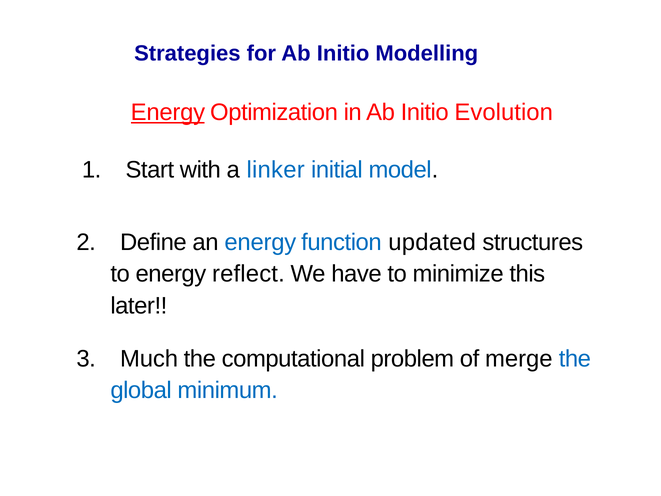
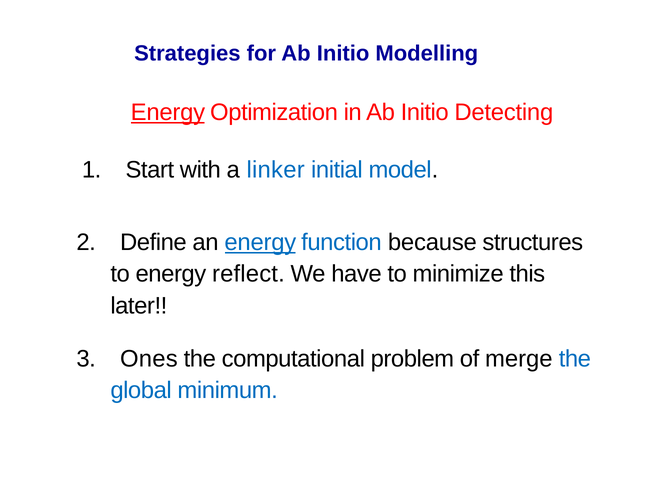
Evolution: Evolution -> Detecting (504, 112)
energy underline: none -> present (260, 242)
updated: updated -> because (432, 242)
Much: Much -> Ones (149, 359)
